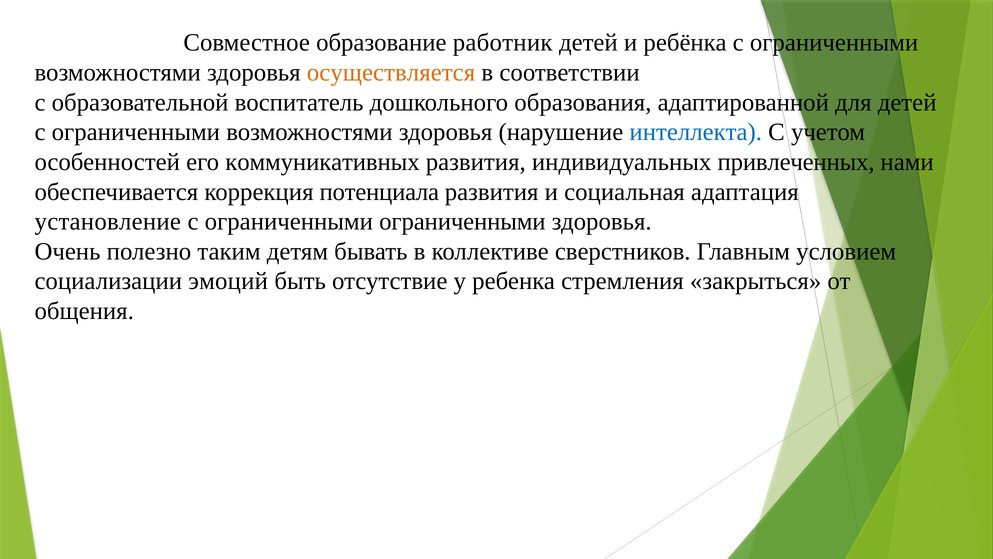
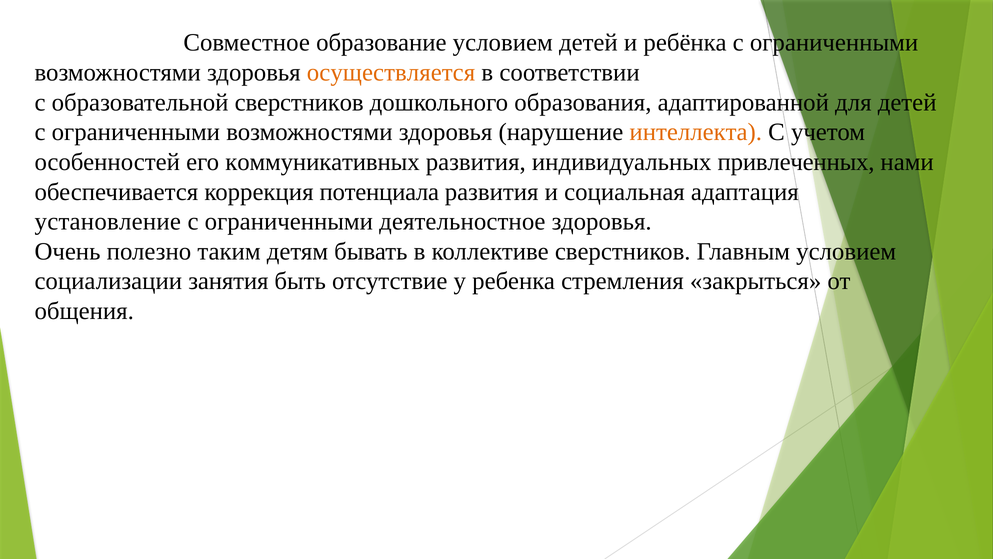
образование работник: работник -> условием (503, 43)
образовательной воспитатель: воспитатель -> сверстников (299, 102)
интеллекта colour: blue -> orange (696, 132)
ограниченными ограниченными: ограниченными -> деятельностное (462, 221)
эмоций: эмоций -> занятия (228, 281)
